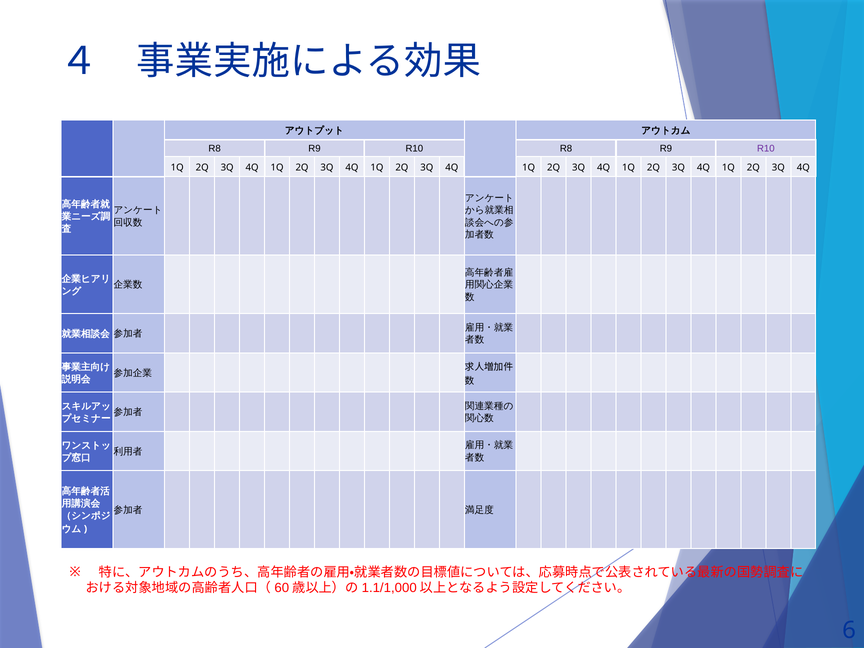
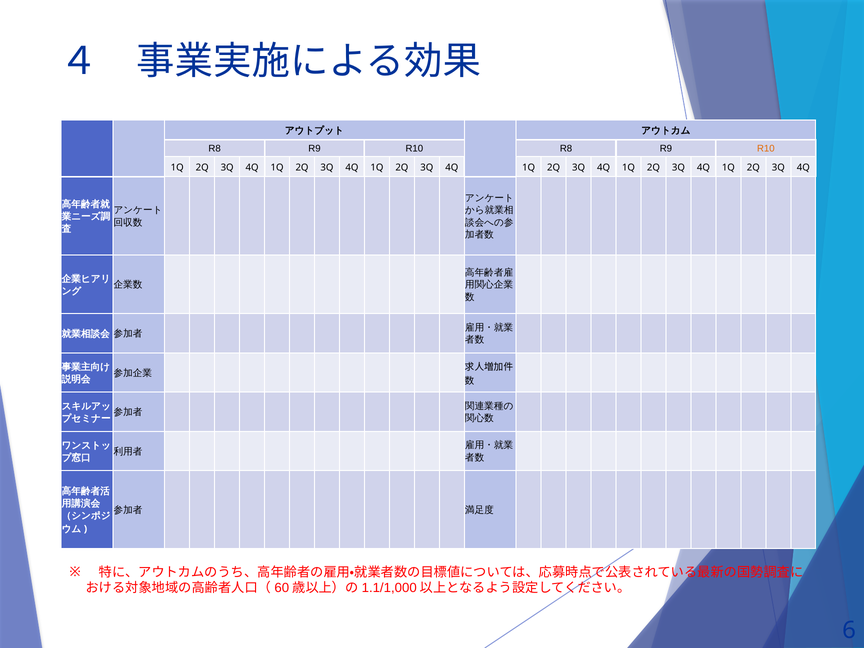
R10 colour: purple -> orange (766, 149)
